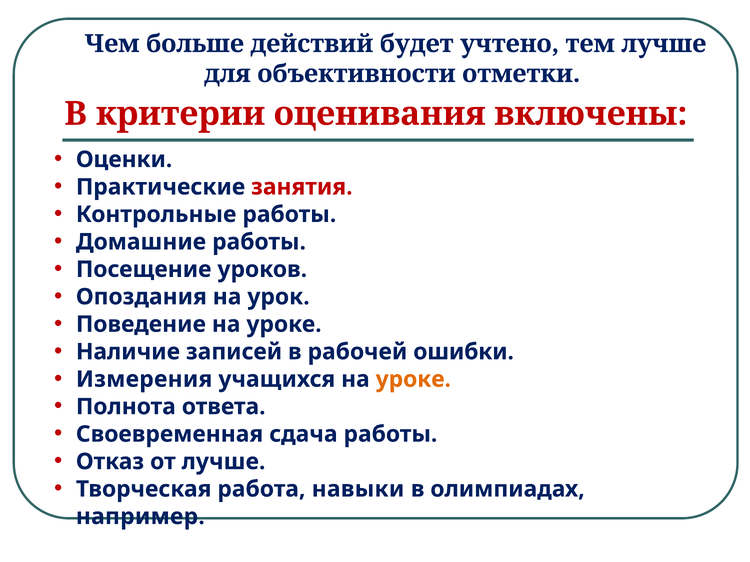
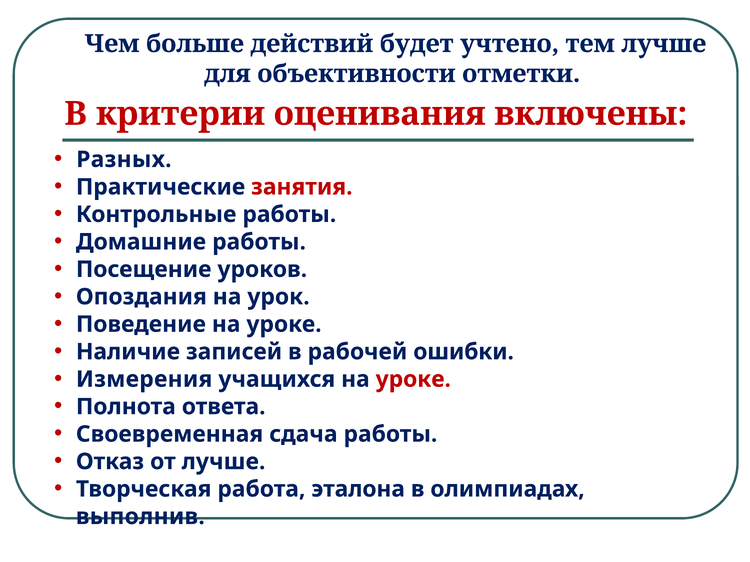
Оценки: Оценки -> Разных (124, 160)
уроке colour: orange -> red (413, 380)
навыки: навыки -> эталона (358, 490)
например: например -> выполнив (140, 517)
